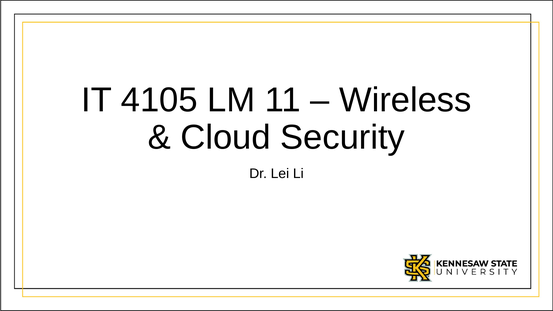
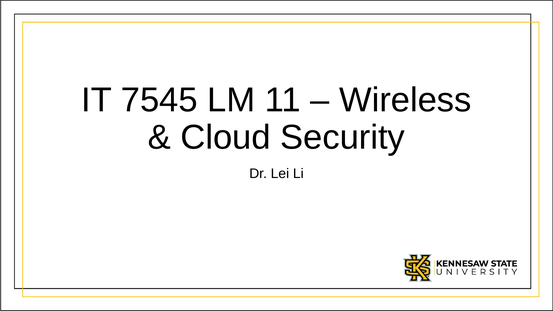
4105: 4105 -> 7545 (159, 100)
